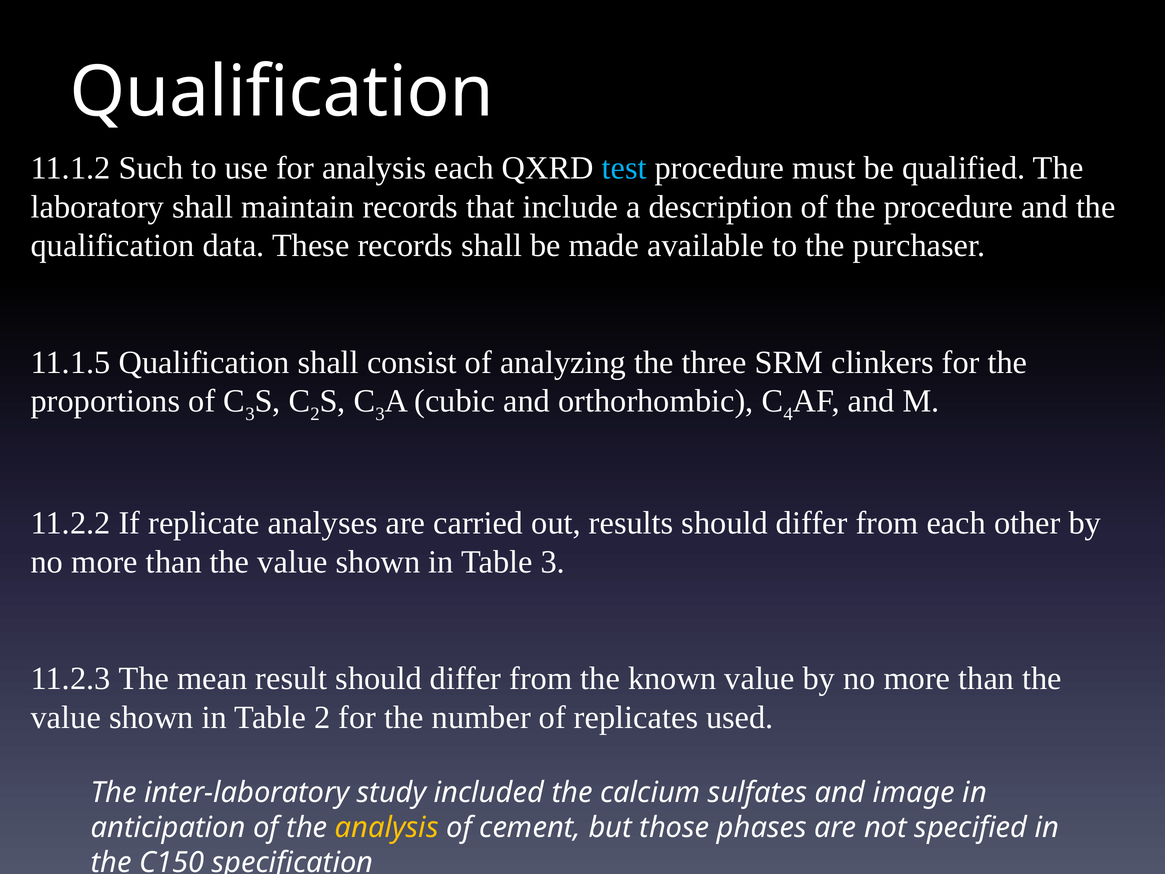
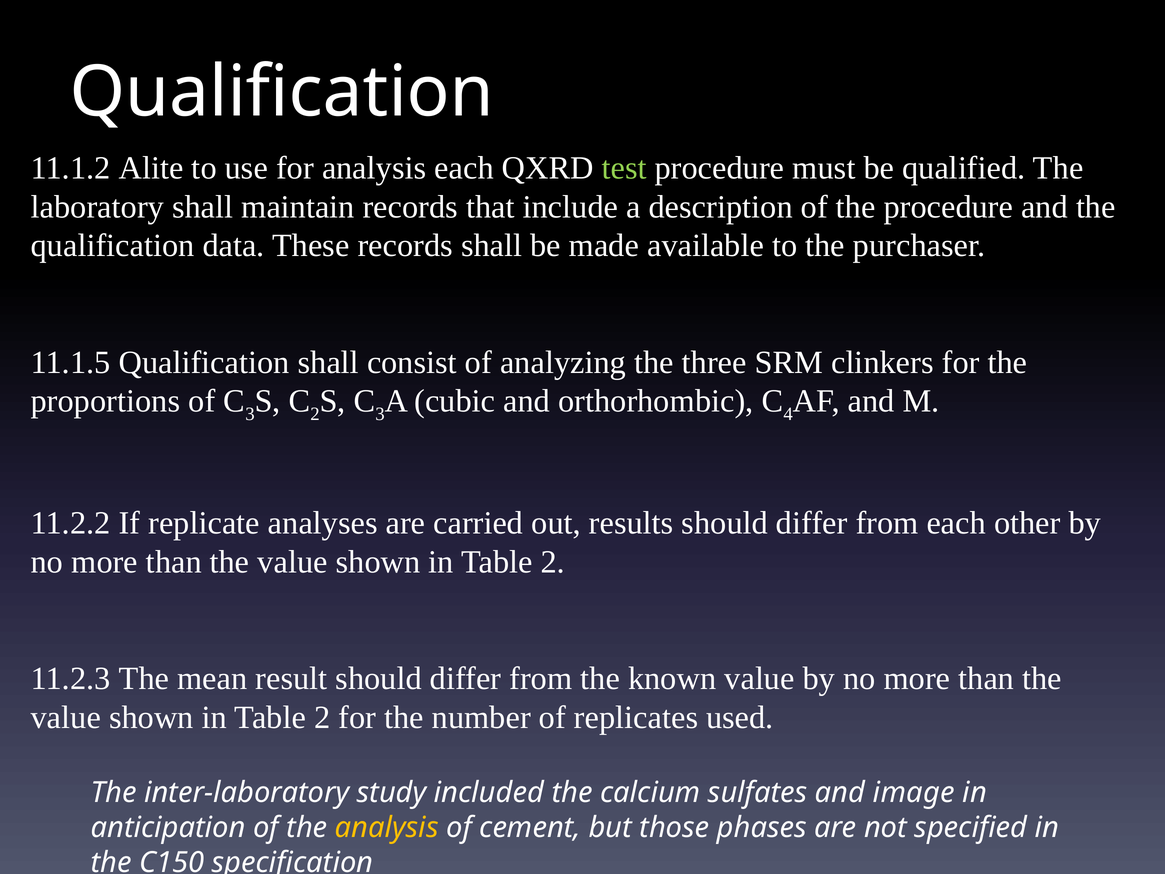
Such: Such -> Alite (151, 168)
test colour: light blue -> light green (624, 168)
3: 3 -> 2 (553, 562)
